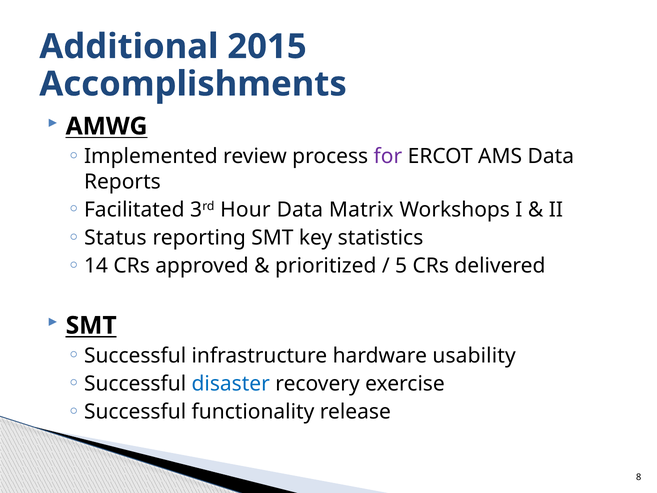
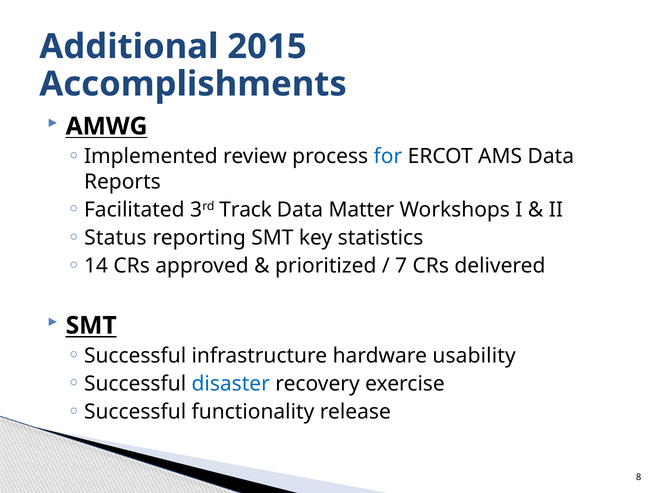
for colour: purple -> blue (388, 156)
Hour: Hour -> Track (246, 210)
Matrix: Matrix -> Matter (361, 210)
5: 5 -> 7 (401, 266)
